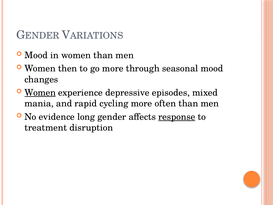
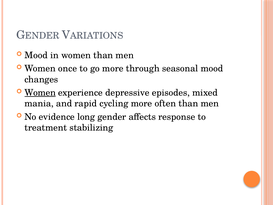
then: then -> once (68, 68)
response underline: present -> none (177, 117)
disruption: disruption -> stabilizing (91, 128)
